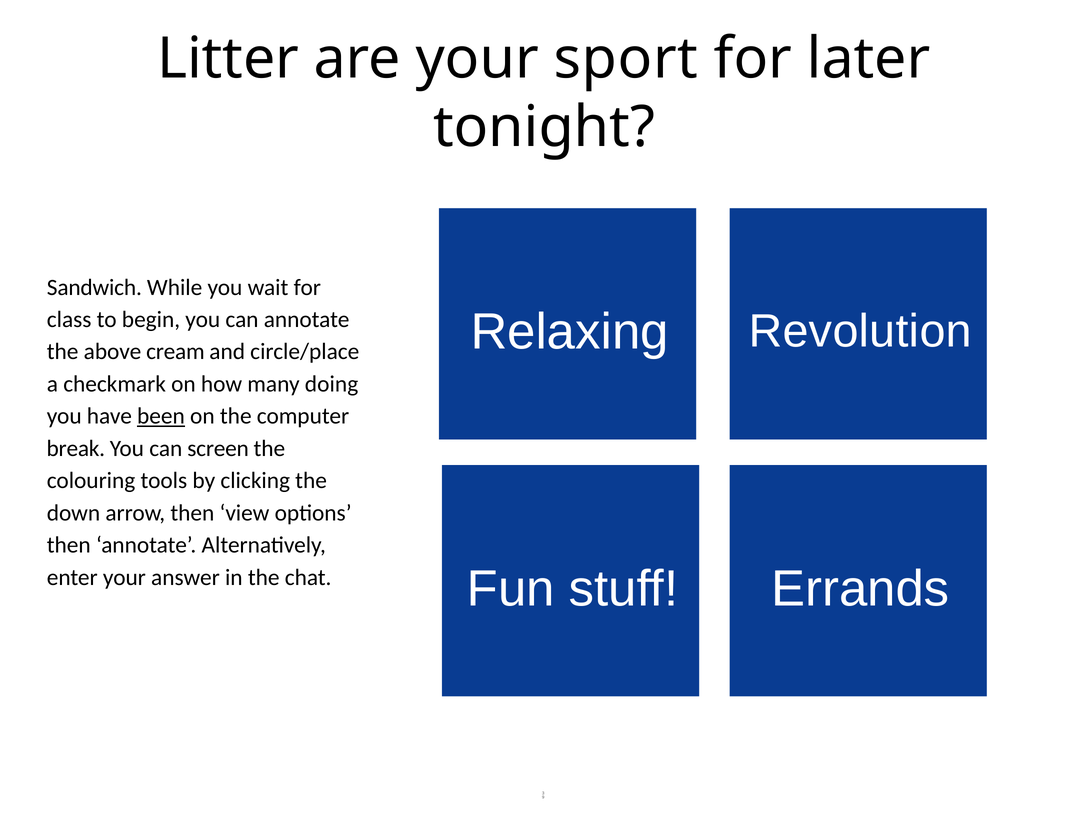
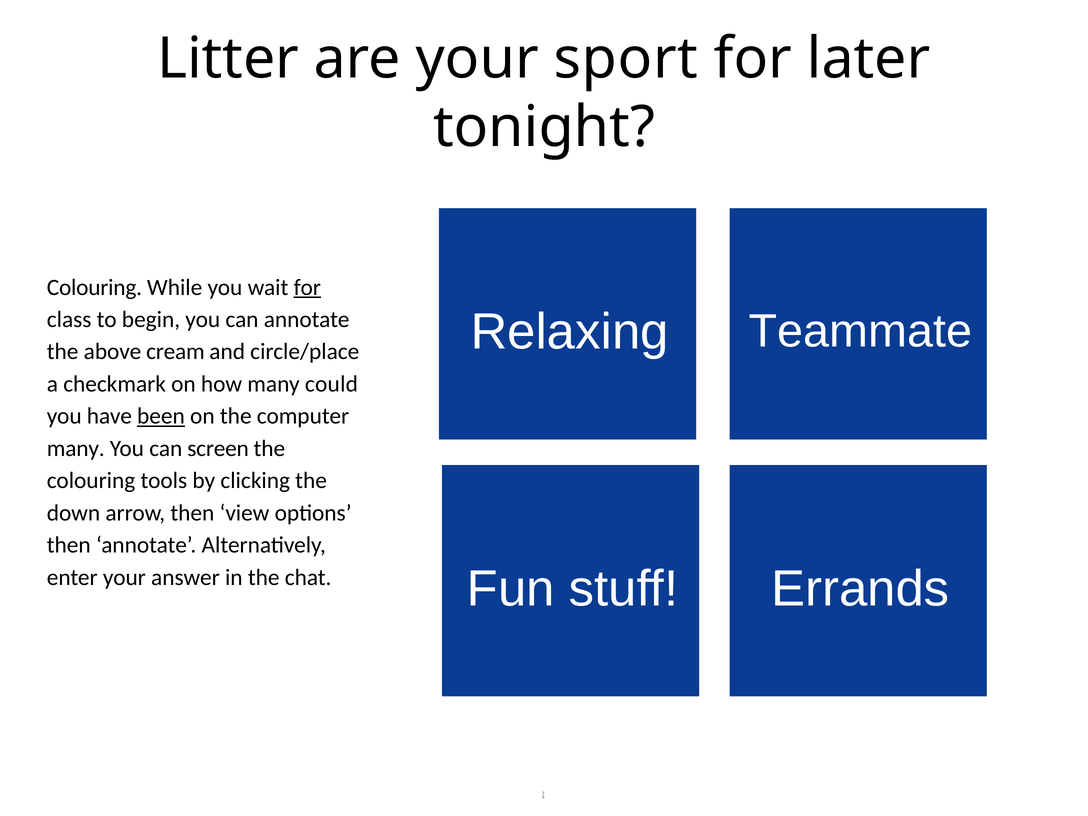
Sandwich: Sandwich -> Colouring (94, 287)
for underline: none -> present (307, 287)
Revolution: Revolution -> Teammate (860, 331)
doing: doing -> could (331, 384)
break: break -> many (76, 448)
